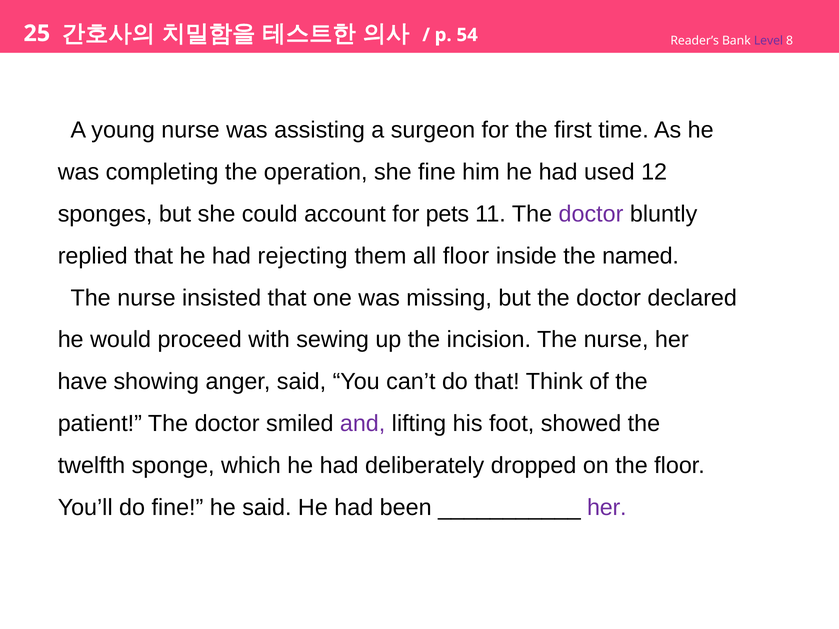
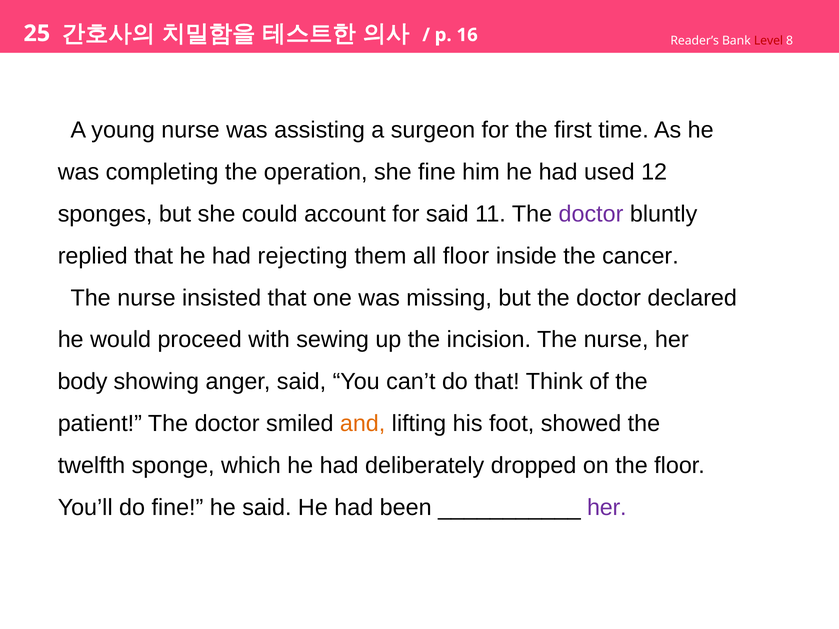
54: 54 -> 16 (467, 35)
Level colour: purple -> red (768, 41)
for pets: pets -> said (447, 214)
named: named -> cancer (640, 256)
have: have -> body (83, 382)
and colour: purple -> orange (363, 424)
